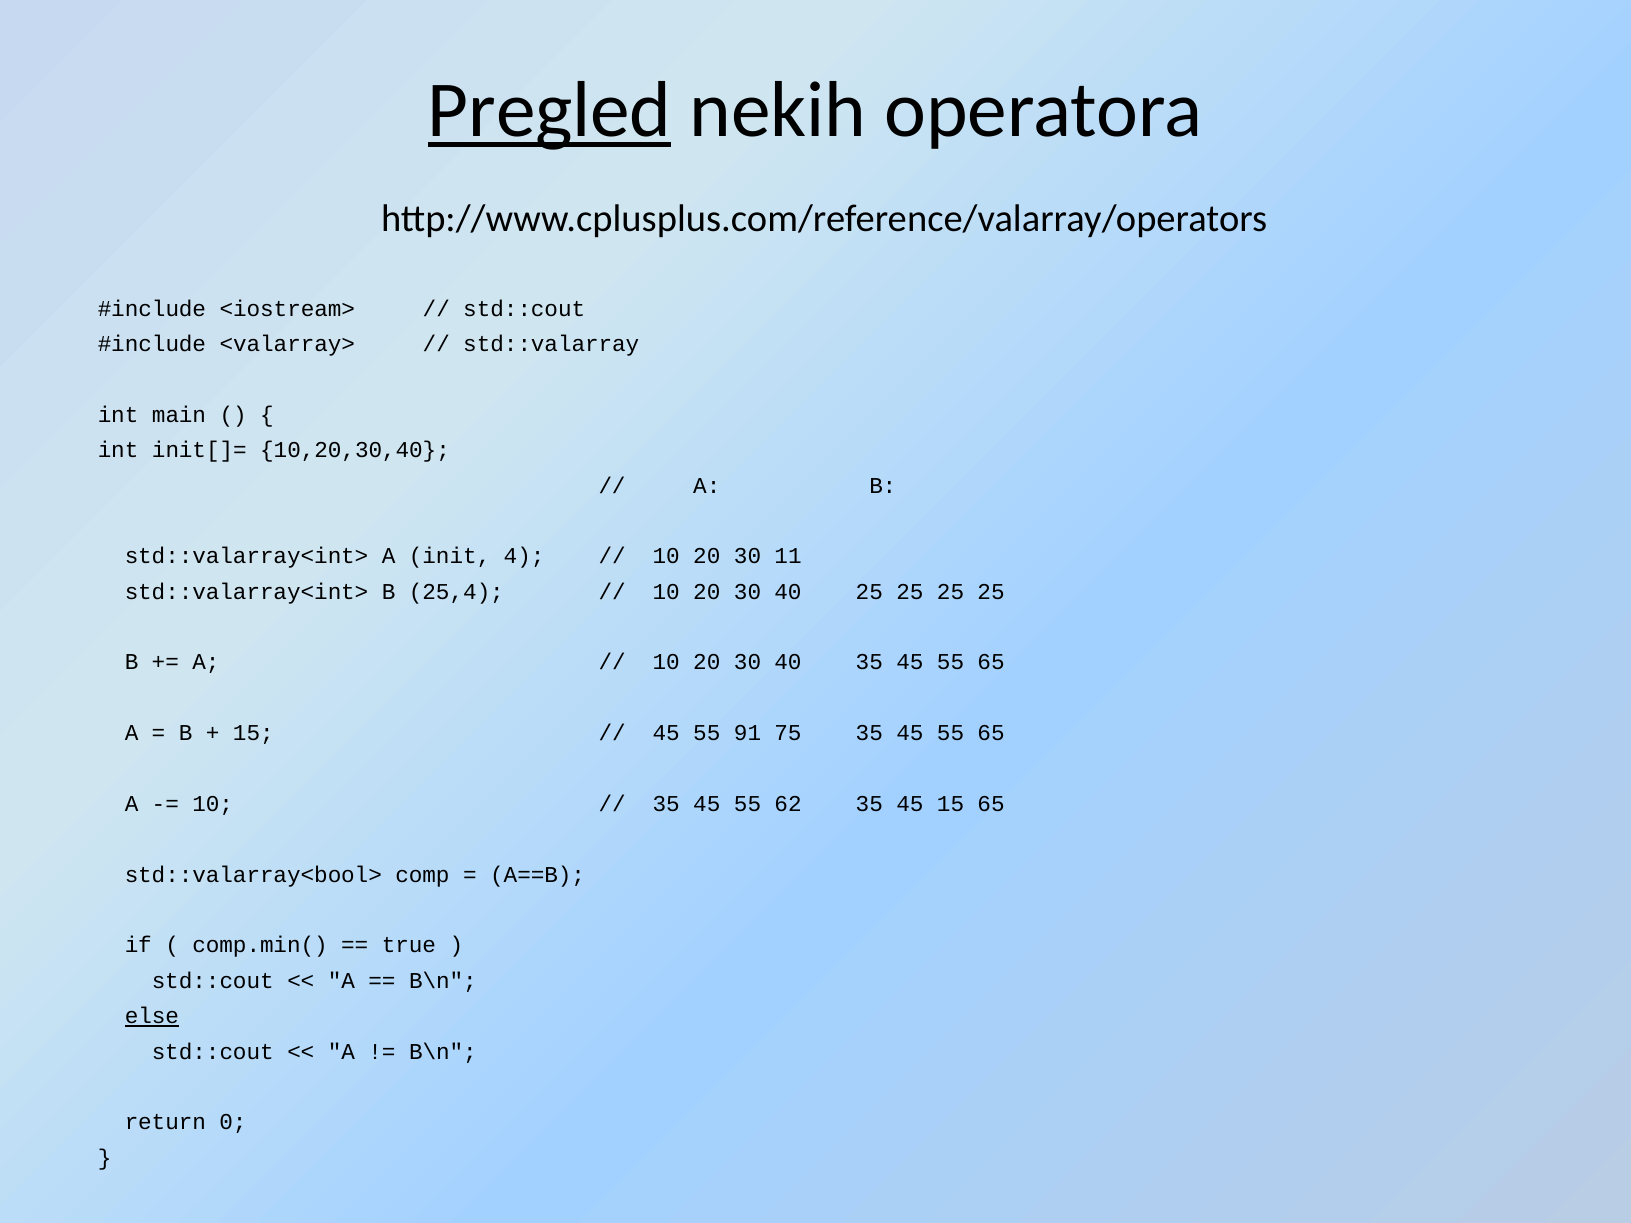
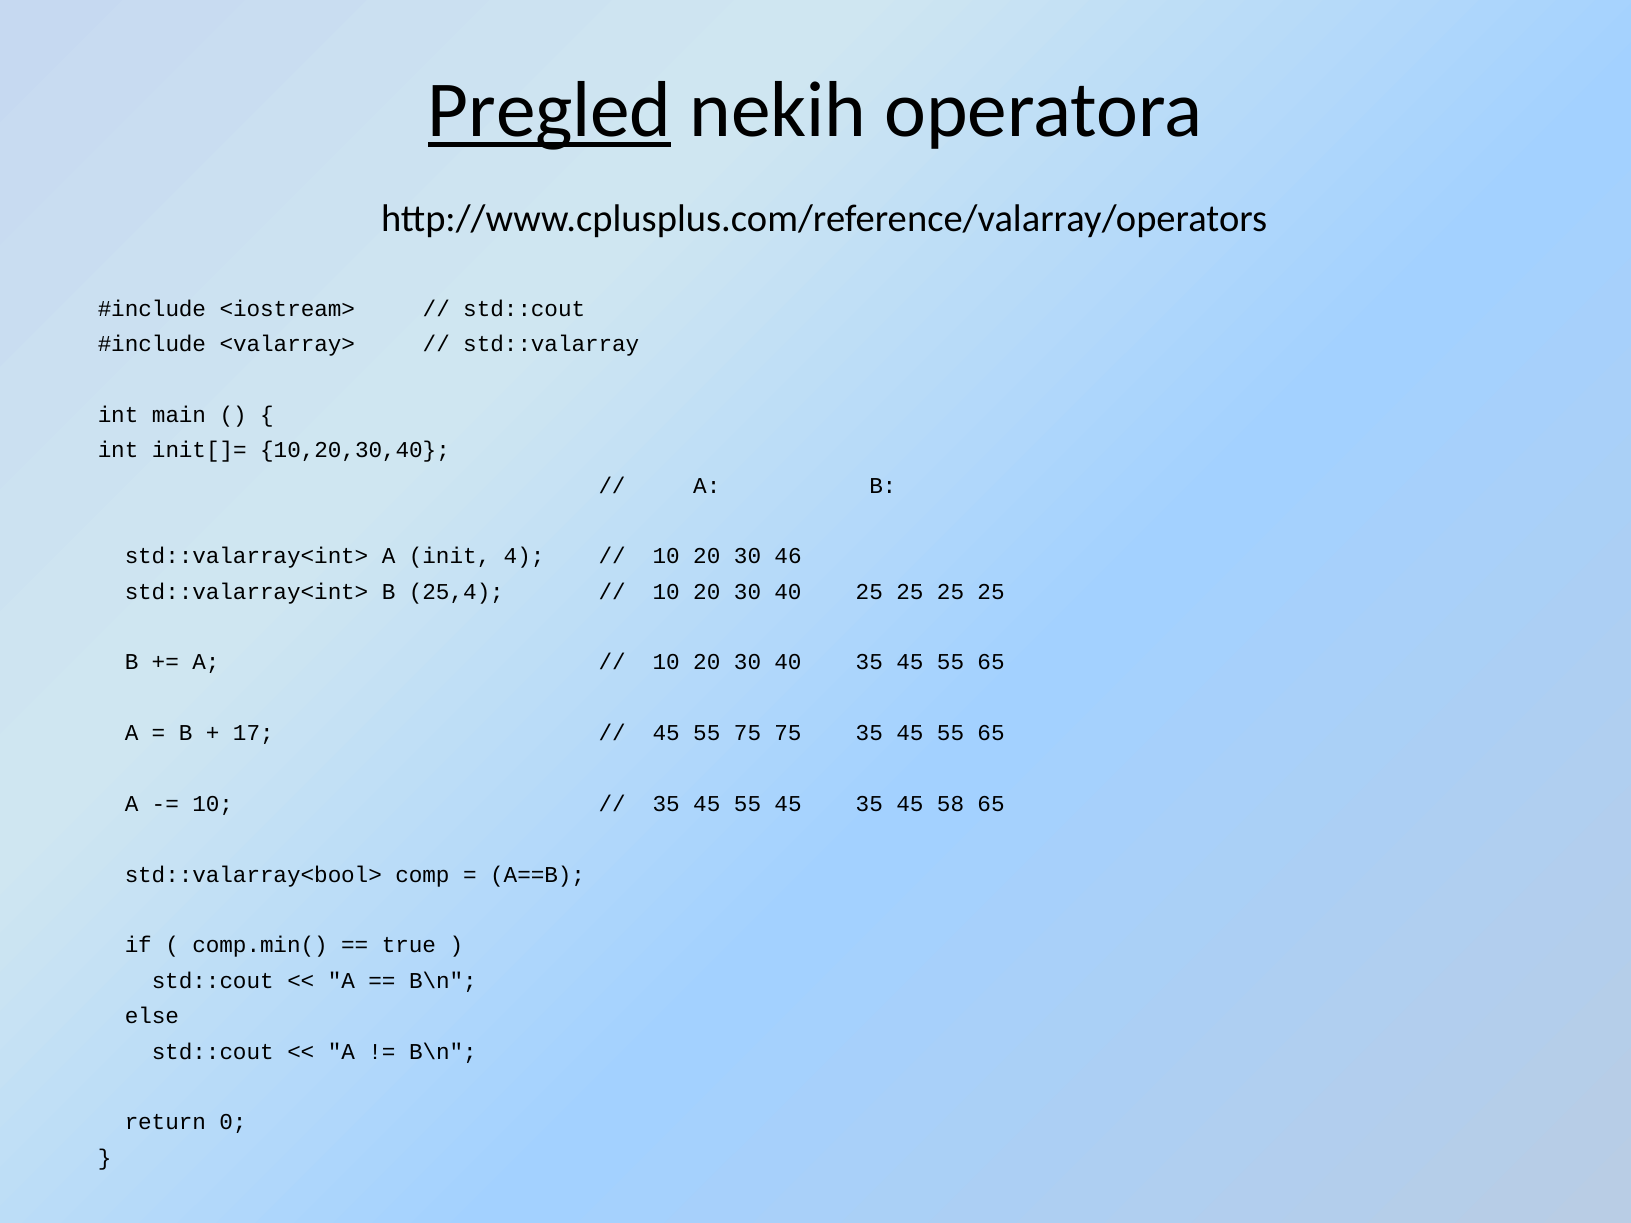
11: 11 -> 46 (788, 556)
15: 15 -> 17 (253, 733)
55 91: 91 -> 75 (748, 733)
55 62: 62 -> 45 (788, 804)
45 15: 15 -> 58 (951, 804)
else underline: present -> none (152, 1016)
